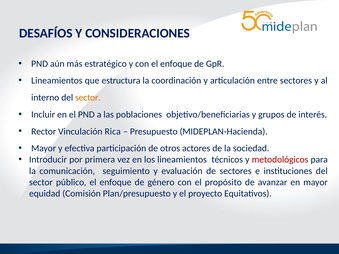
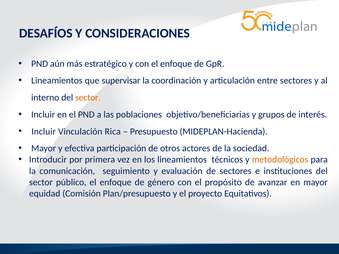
estructura: estructura -> supervisar (121, 81)
Rector: Rector -> Incluir (44, 132)
metodológicos colour: red -> orange (280, 160)
